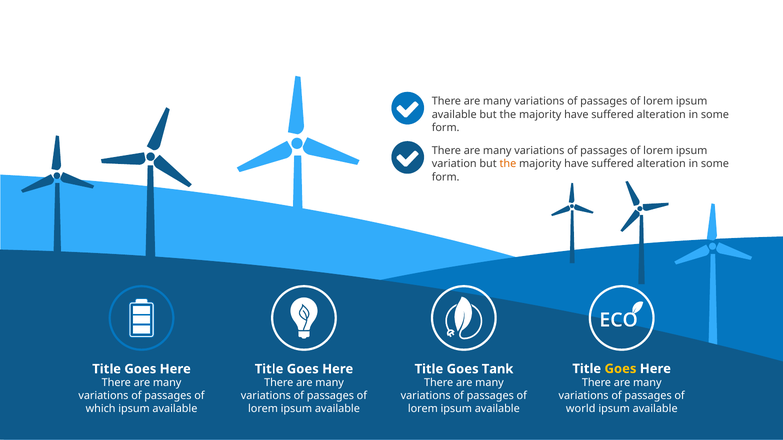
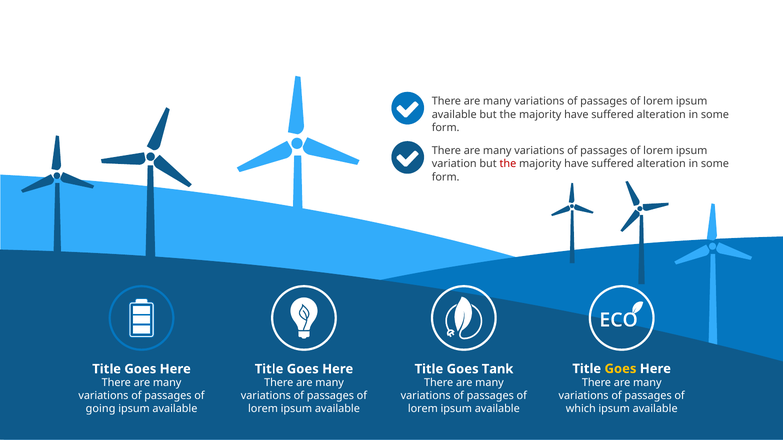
the colour: orange -> red (508, 164)
world: world -> which (581, 409)
which: which -> going (101, 409)
